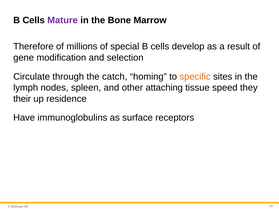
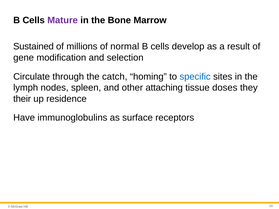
Therefore: Therefore -> Sustained (33, 47)
special: special -> normal (125, 47)
specific colour: orange -> blue (195, 77)
speed: speed -> doses (225, 88)
